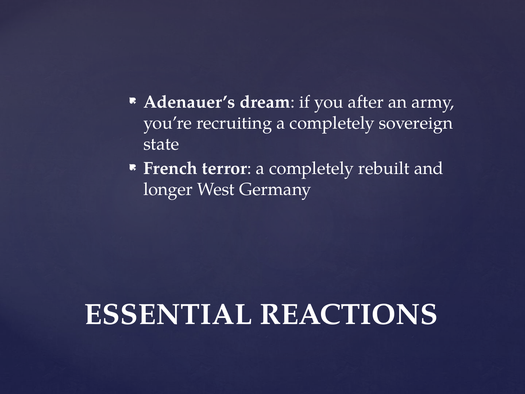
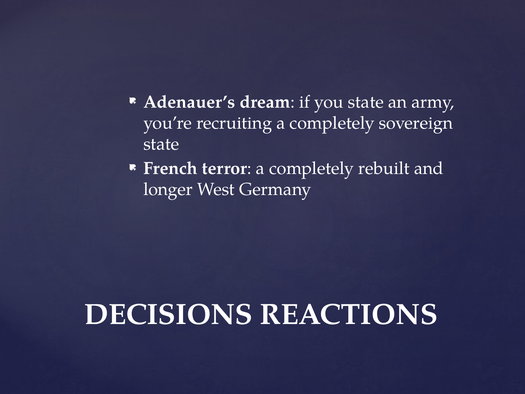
you after: after -> state (366, 102)
ESSENTIAL: ESSENTIAL -> DECISIONS (169, 314)
